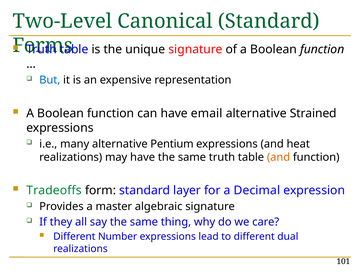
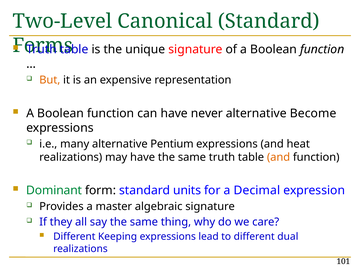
But colour: blue -> orange (50, 80)
email: email -> never (207, 113)
Strained: Strained -> Become (313, 113)
Tradeoffs: Tradeoffs -> Dominant (54, 191)
layer: layer -> units (187, 191)
Number: Number -> Keeping (118, 237)
